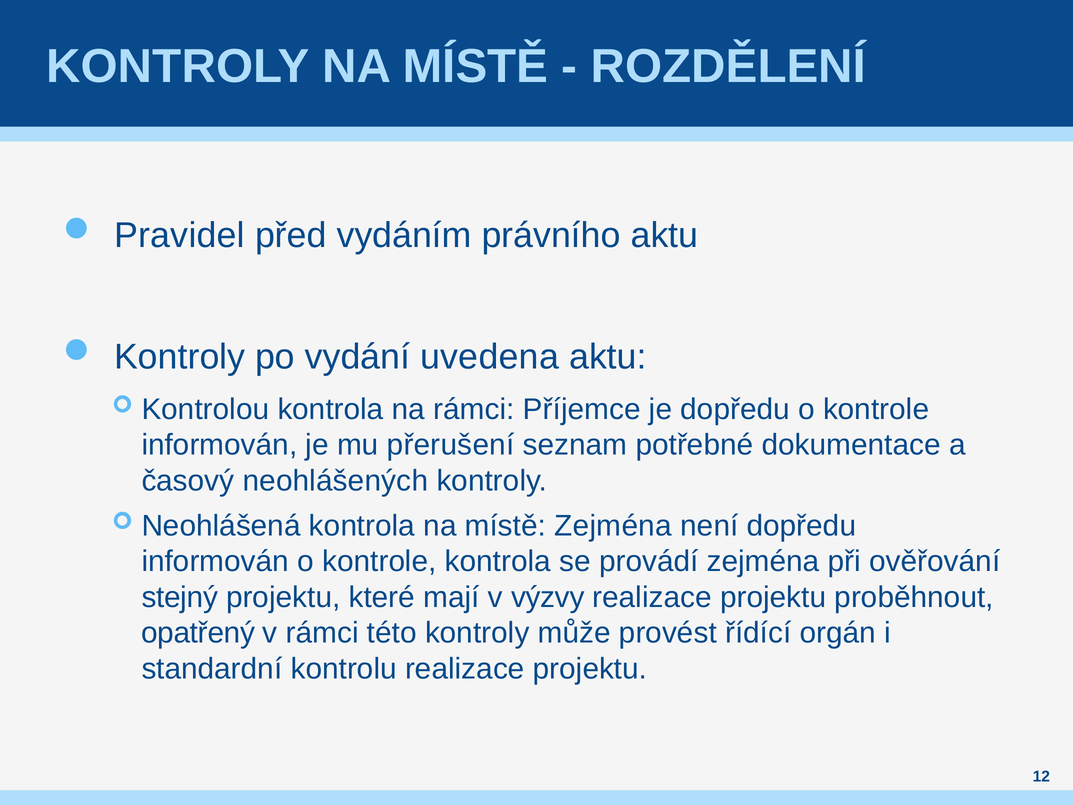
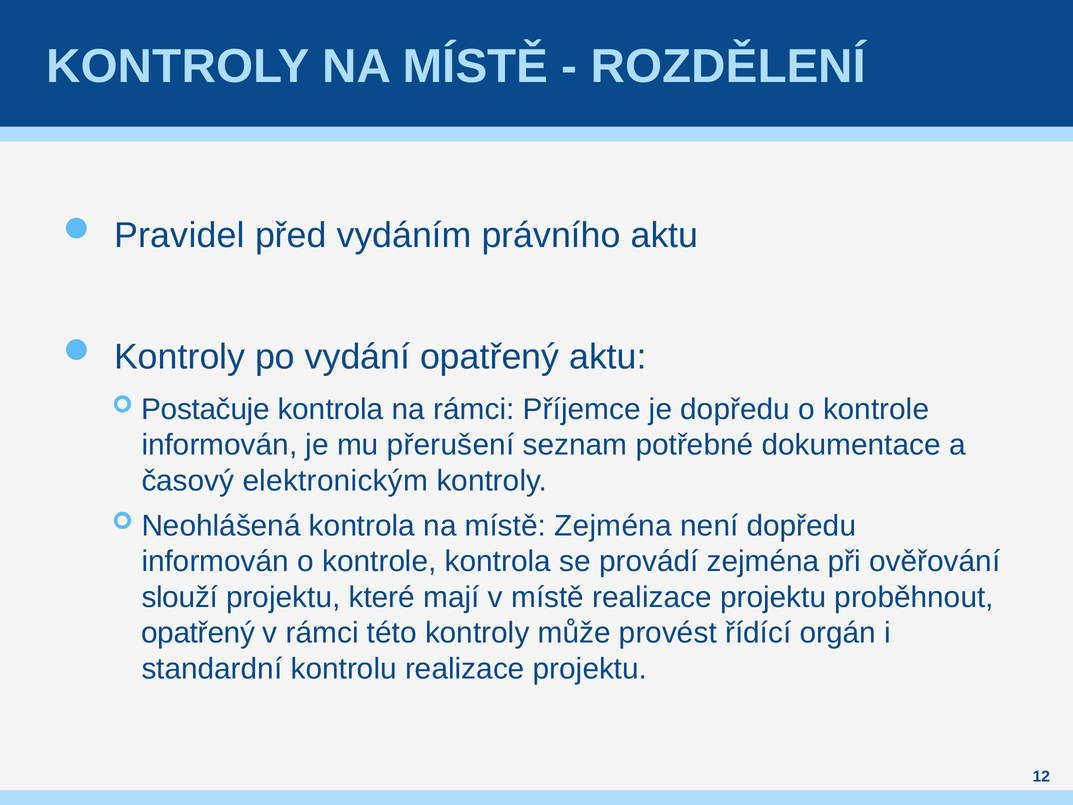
vydání uvedena: uvedena -> opatřený (490, 357)
Kontrolou: Kontrolou -> Postačuje (206, 409)
neohlášených: neohlášených -> elektronickým (335, 481)
stejný: stejný -> slouží (180, 597)
v výzvy: výzvy -> místě (548, 597)
